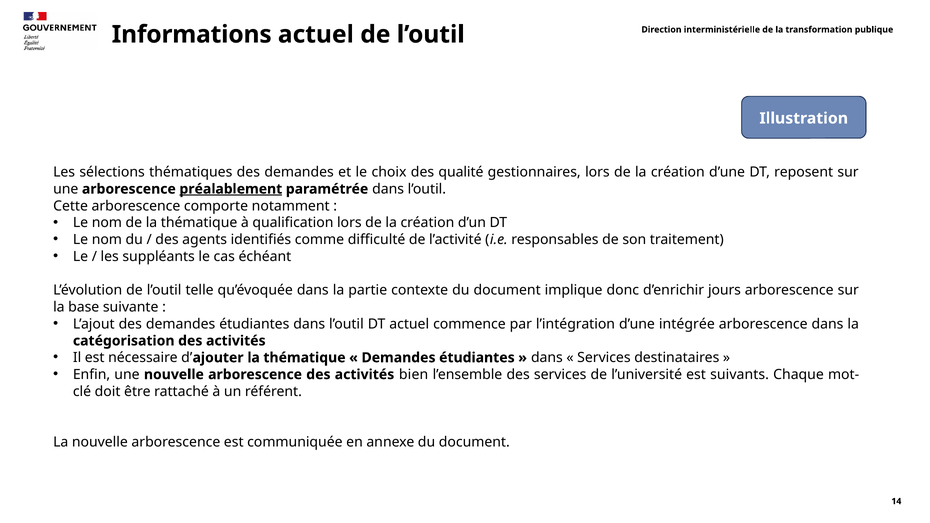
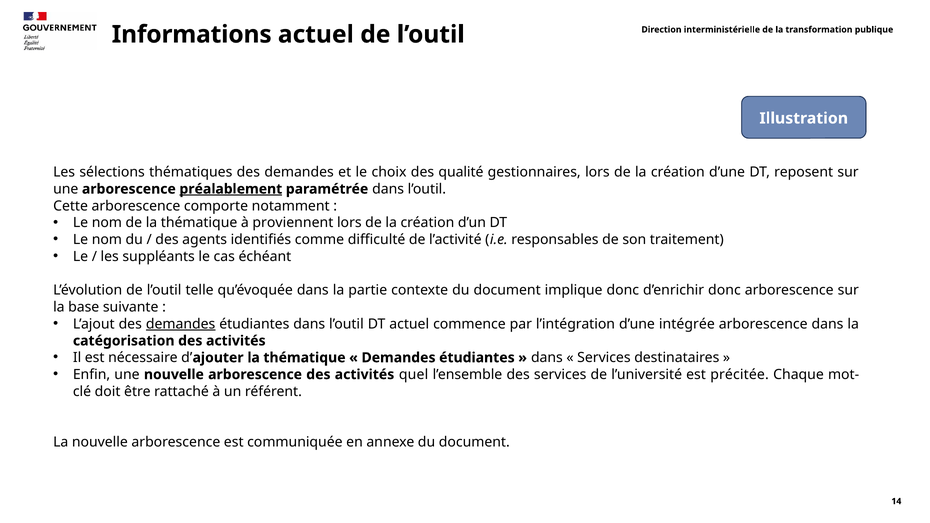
qualification: qualification -> proviennent (293, 223)
d’enrichir jours: jours -> donc (724, 290)
demandes underline: none -> present (181, 324)
bien: bien -> quel (414, 375)
suivants: suivants -> précitée (740, 375)
